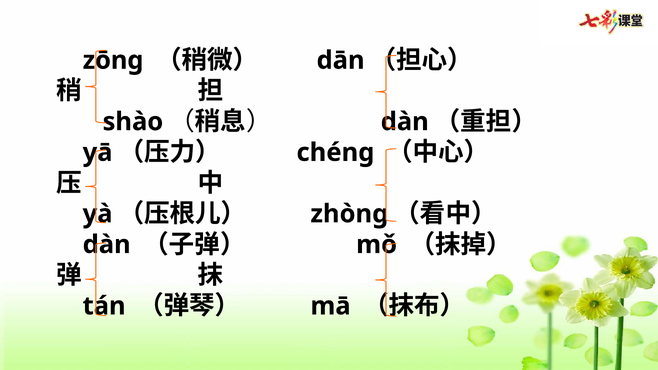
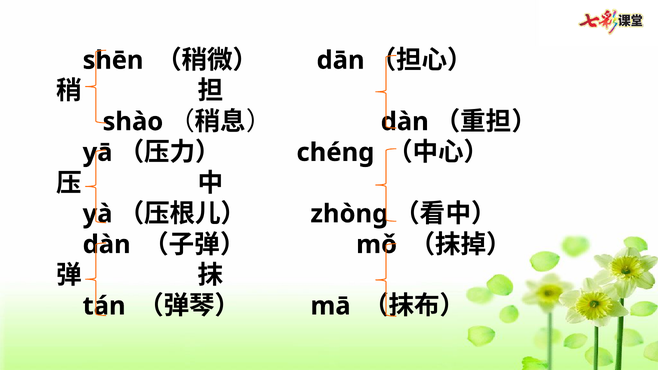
zōng: zōng -> shēn (113, 60)
